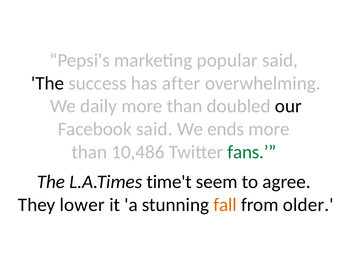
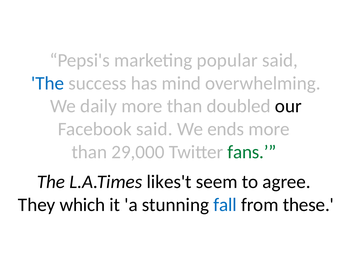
The colour: black -> blue (48, 83)
after: after -> mind (181, 83)
10,486: 10,486 -> 29,000 (138, 152)
time't: time't -> likes't (169, 182)
lower: lower -> which (82, 205)
fall colour: orange -> blue (225, 205)
older: older -> these (308, 205)
